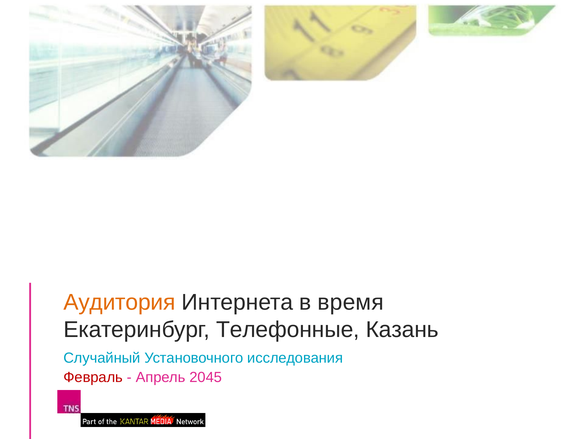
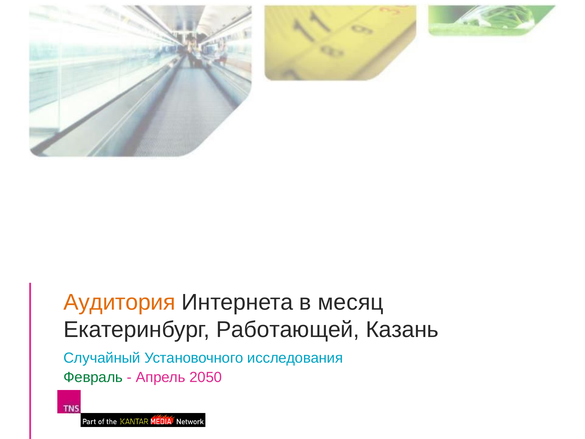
время: время -> месяц (351, 302)
Телефонные: Телефонные -> Работающей (288, 329)
Февраль colour: red -> green (93, 377)
2045: 2045 -> 2050 (206, 377)
